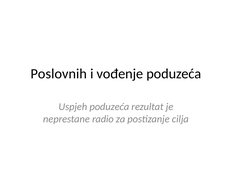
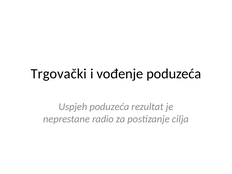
Poslovnih: Poslovnih -> Trgovački (59, 74)
